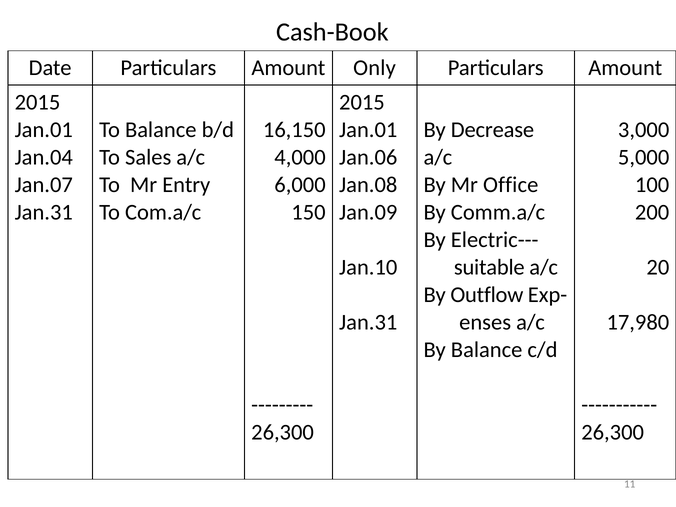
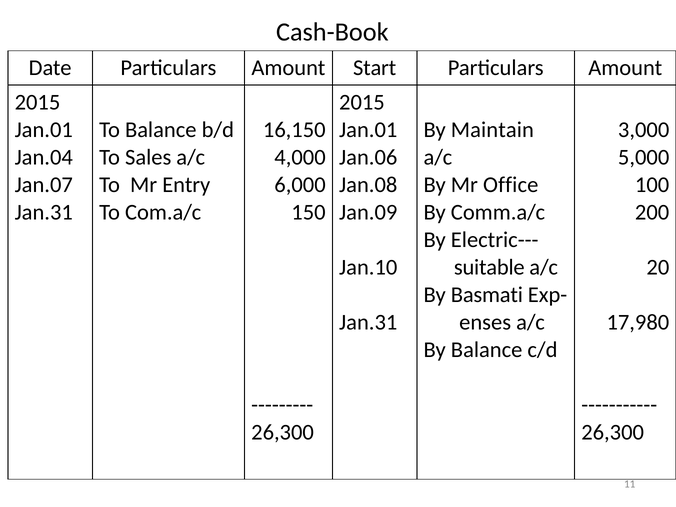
Only: Only -> Start (375, 68)
Decrease: Decrease -> Maintain (492, 130)
Outflow: Outflow -> Basmati (487, 295)
